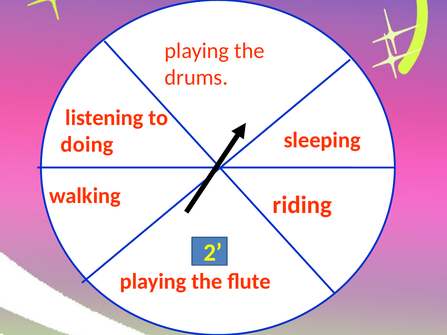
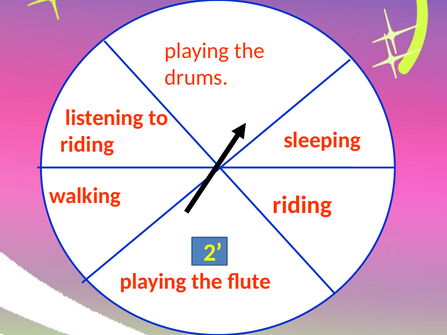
doing: doing -> riding (87, 145)
